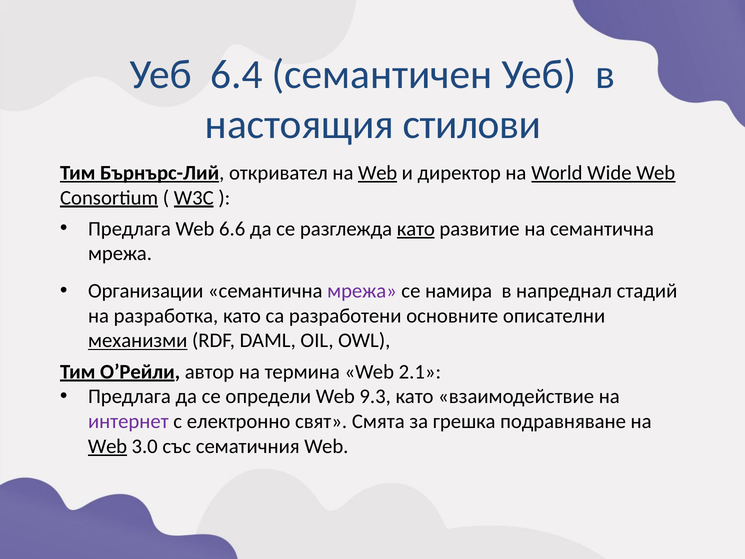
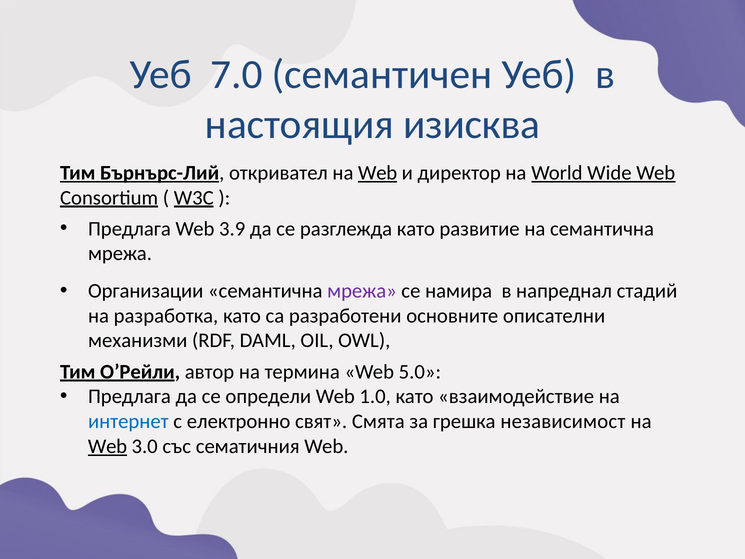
6.4: 6.4 -> 7.0 (236, 75)
стилови: стилови -> изисква (472, 124)
6.6: 6.6 -> 3.9 (232, 229)
като underline: present -> none (416, 229)
механизми underline: present -> none (138, 340)
2.1: 2.1 -> 5.0 (420, 372)
9.3: 9.3 -> 1.0 (375, 396)
интернет colour: purple -> blue (128, 421)
подравняване: подравняване -> независимост (563, 421)
